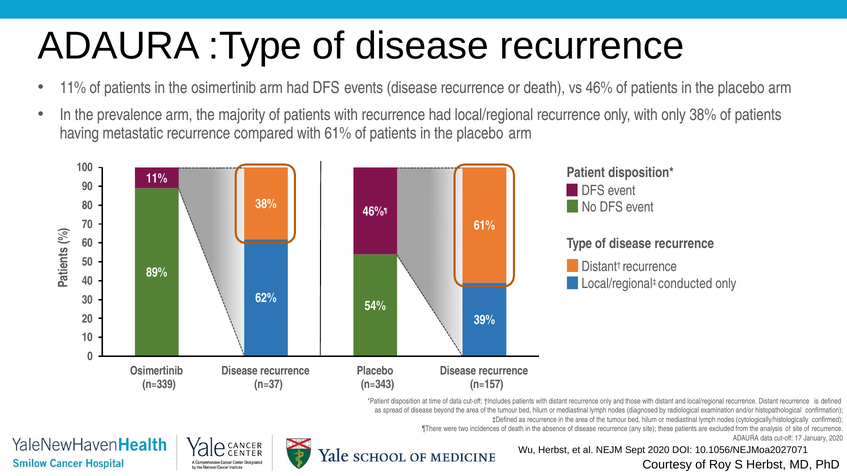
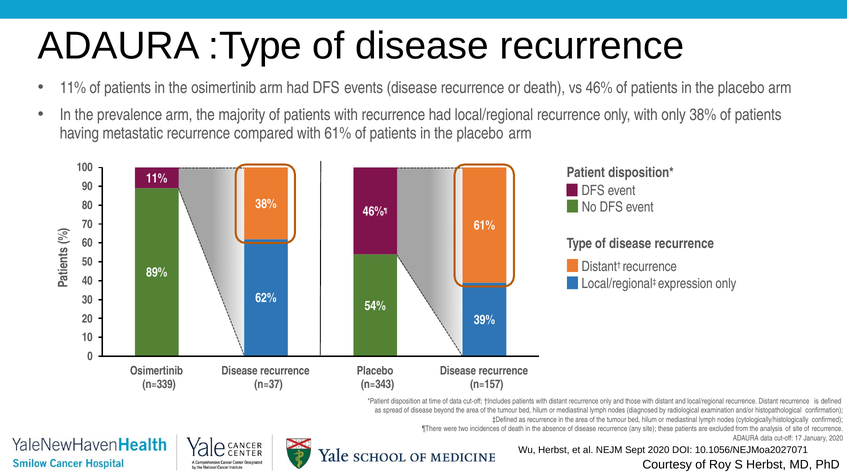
conducted: conducted -> expression (685, 284)
